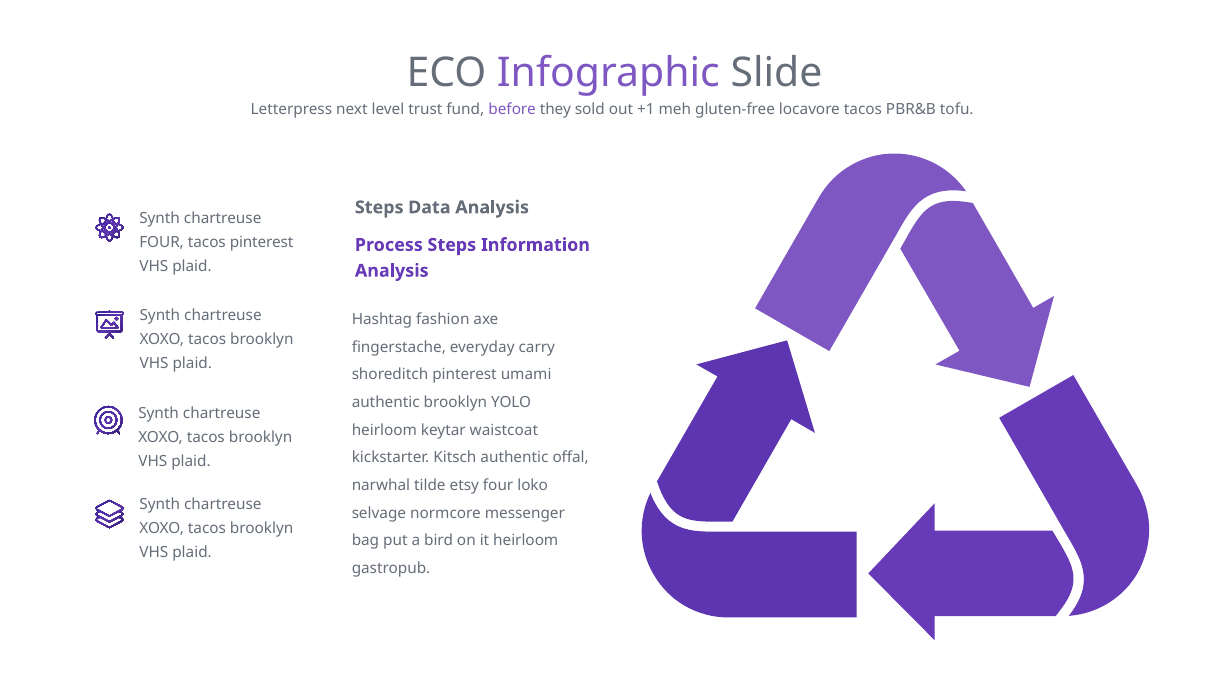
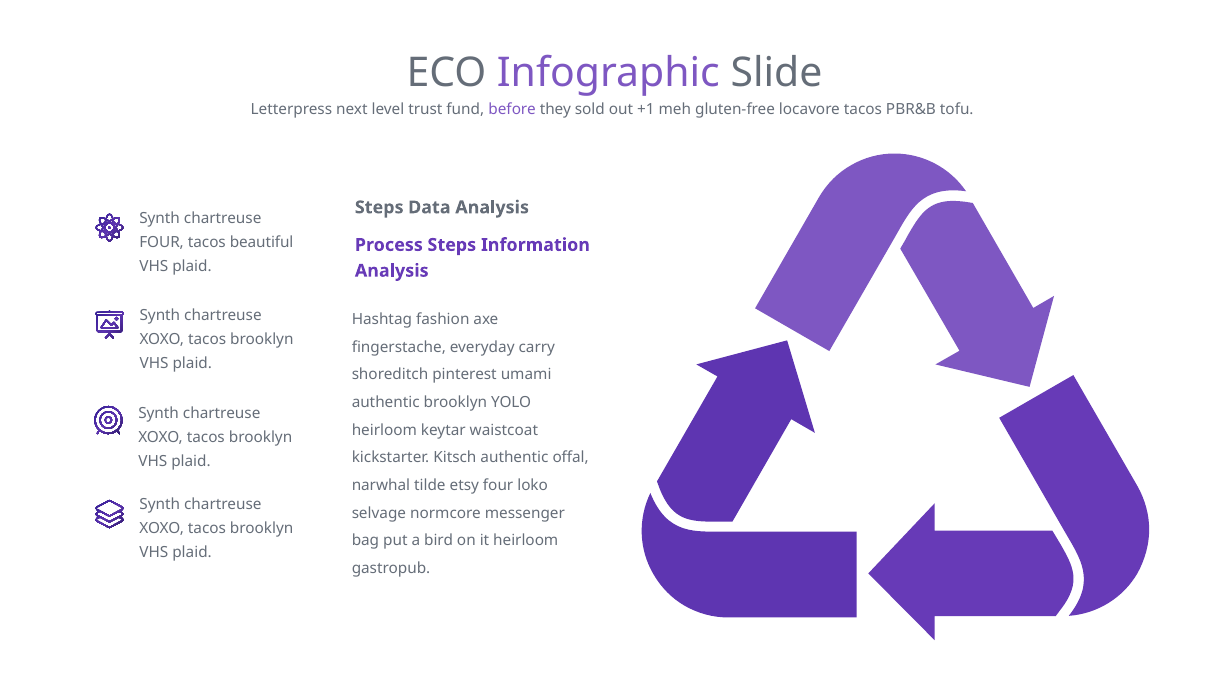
tacos pinterest: pinterest -> beautiful (262, 242)
